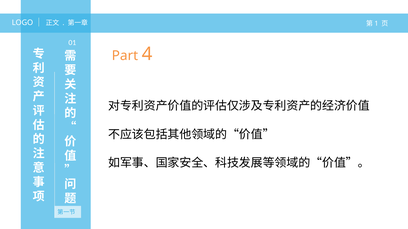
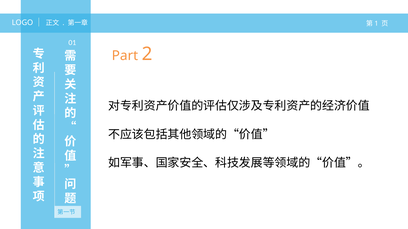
4: 4 -> 2 (147, 54)
